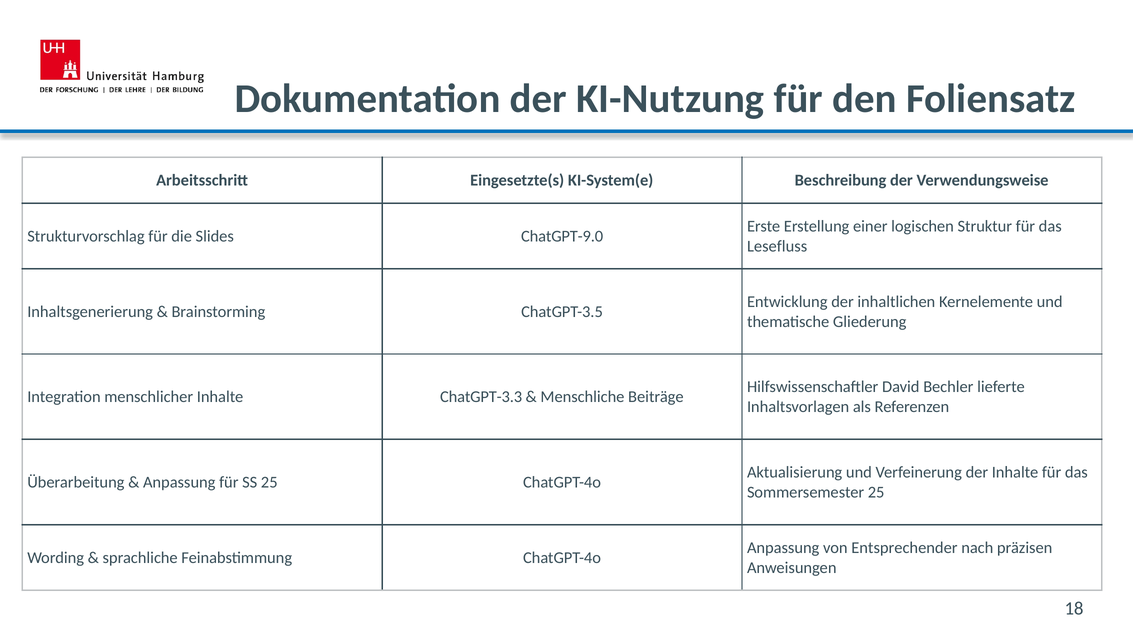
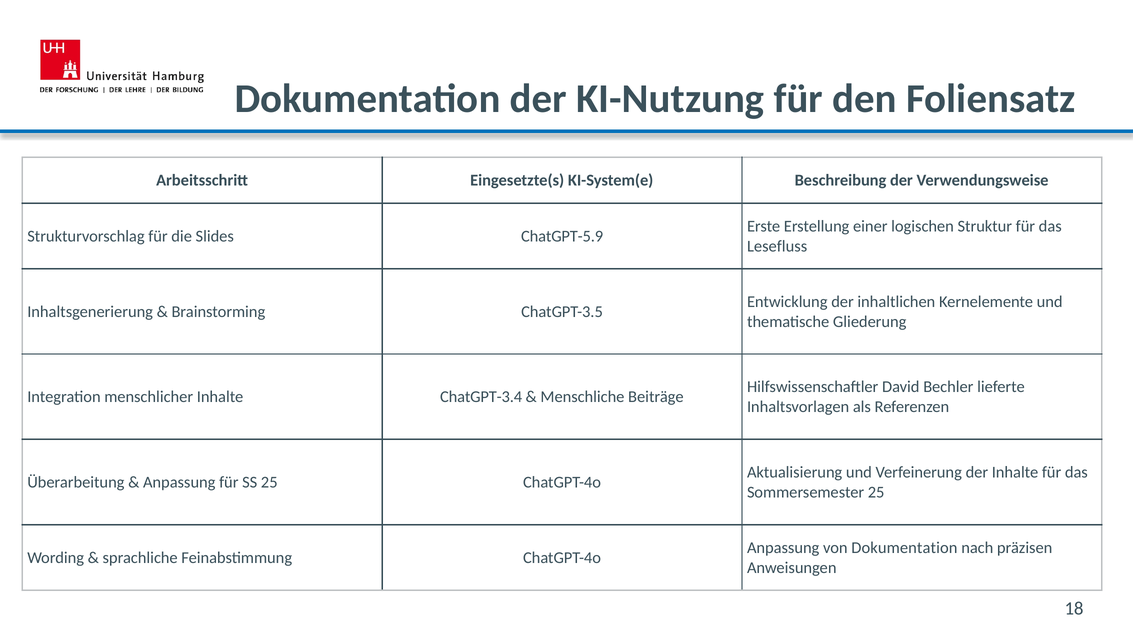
ChatGPT-9.0: ChatGPT-9.0 -> ChatGPT-5.9 (562, 236)
ChatGPT-3.3: ChatGPT-3.3 -> ChatGPT-3.4 (481, 397)
von Entsprechender: Entsprechender -> Dokumentation (904, 548)
